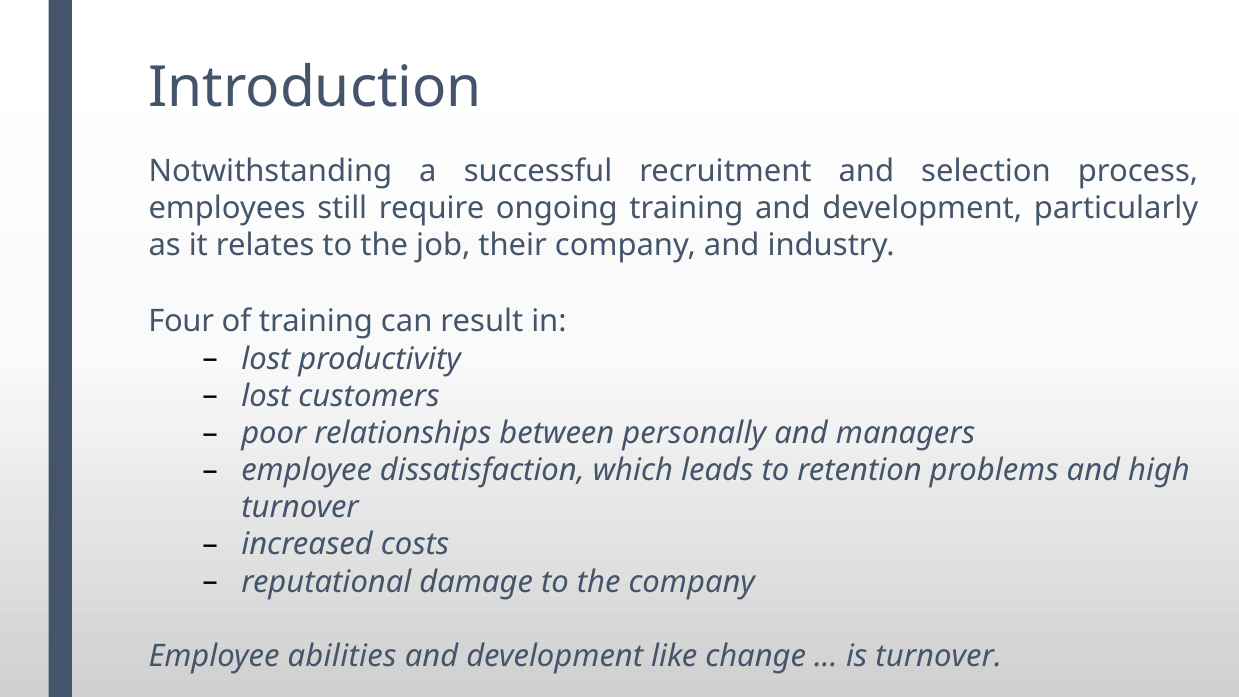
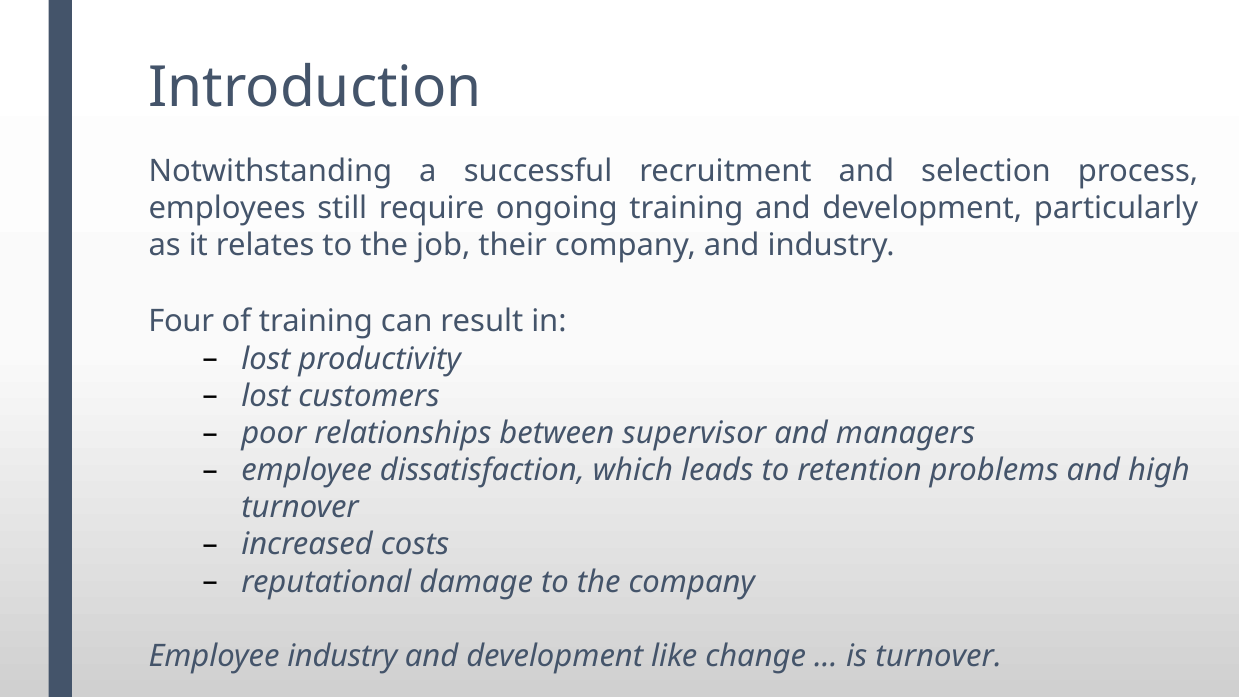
personally: personally -> supervisor (694, 433)
Employee abilities: abilities -> industry (342, 656)
